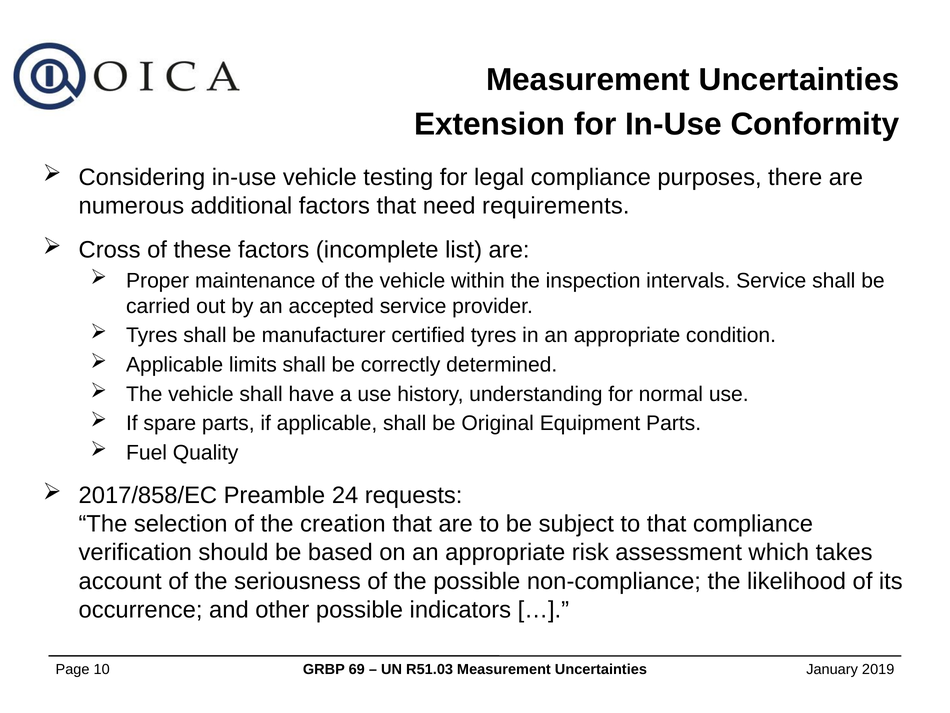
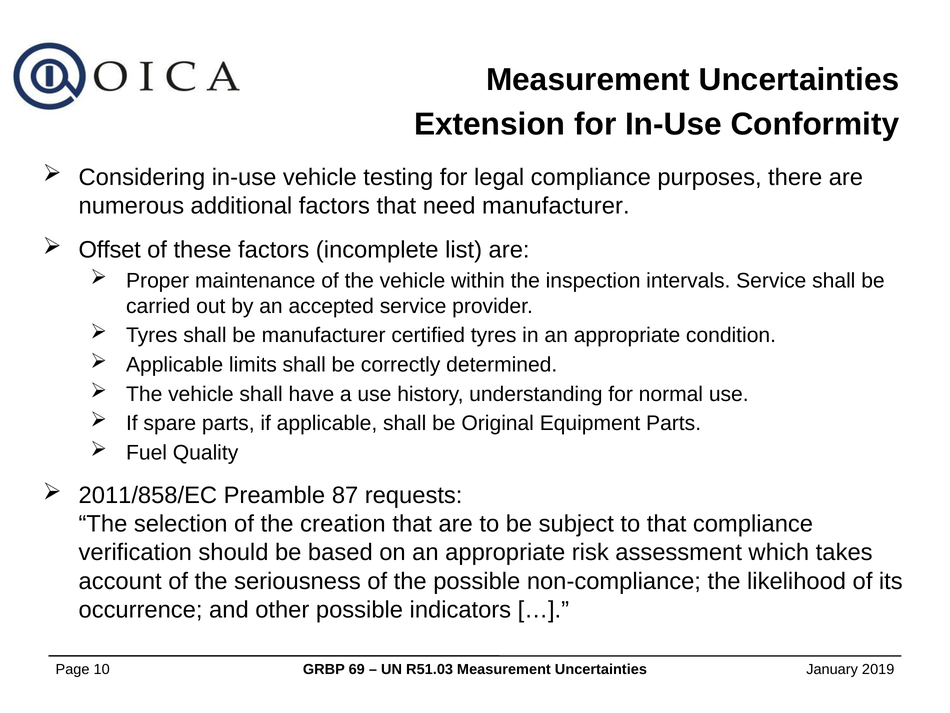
need requirements: requirements -> manufacturer (556, 206)
Cross: Cross -> Offset (110, 250)
2017/858/EC: 2017/858/EC -> 2011/858/EC (148, 495)
24: 24 -> 87 (345, 495)
